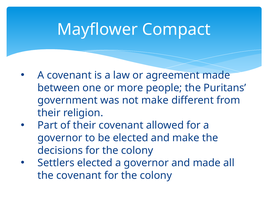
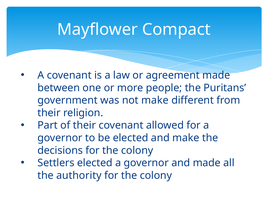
the covenant: covenant -> authority (79, 175)
